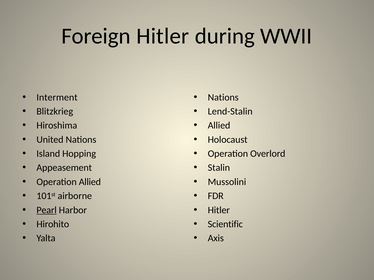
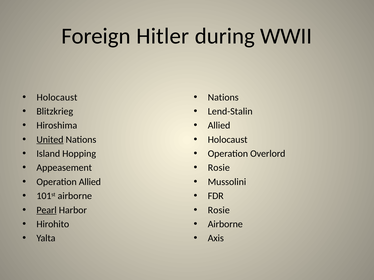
Interment: Interment -> Holocaust (57, 97)
United underline: none -> present (50, 140)
Stalin: Stalin -> Rosie (219, 168)
Hitler: Hitler -> Rosie (219, 210)
Scientific: Scientific -> Airborne (225, 225)
